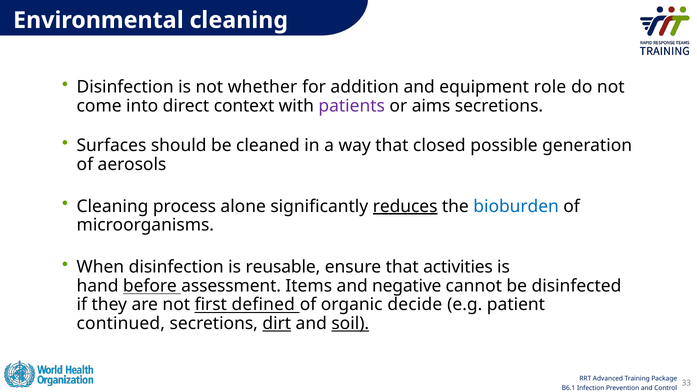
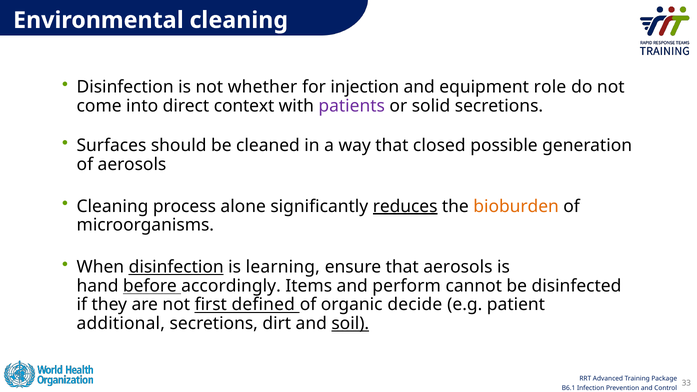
addition: addition -> injection (365, 87)
aims: aims -> solid (431, 106)
bioburden colour: blue -> orange (516, 206)
disinfection underline: none -> present (176, 267)
reusable: reusable -> learning (283, 267)
that activities: activities -> aerosols (458, 267)
assessment: assessment -> accordingly (231, 286)
negative: negative -> perform (407, 286)
continued: continued -> additional (121, 324)
dirt underline: present -> none (277, 324)
